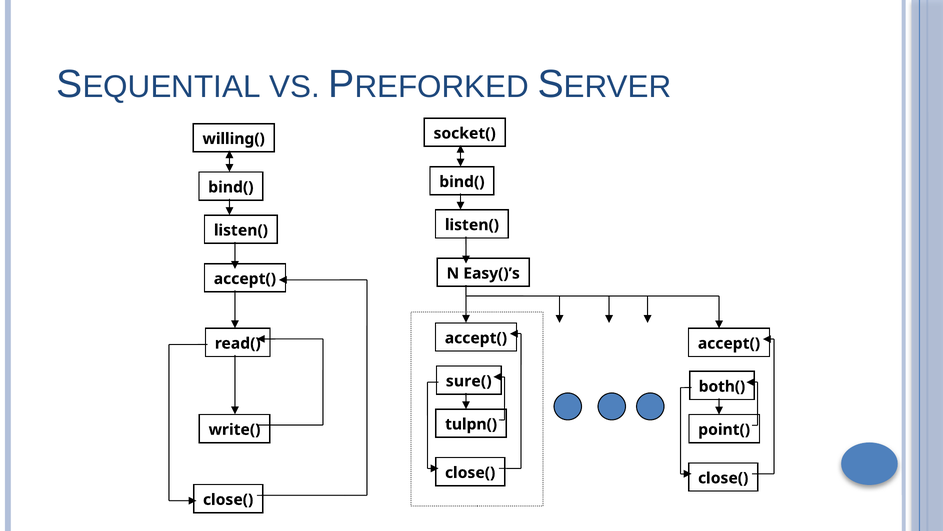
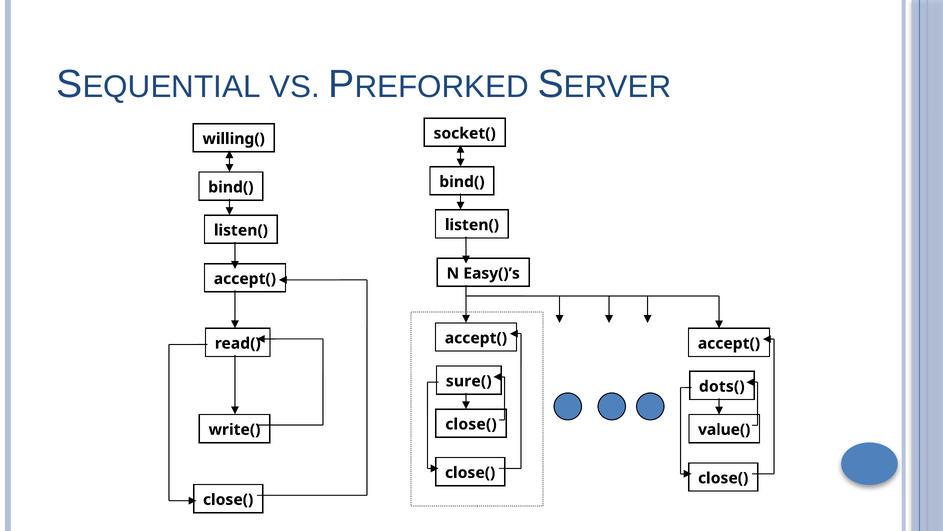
both(: both( -> dots( (722, 386)
tulpn(: tulpn( -> close( (471, 424)
point(: point( -> value( (724, 429)
